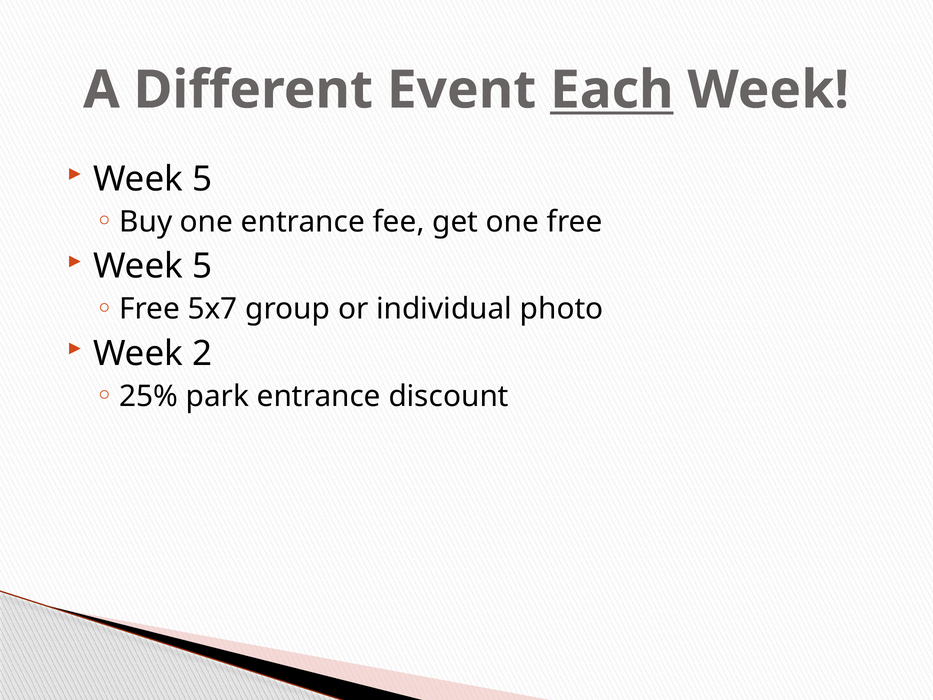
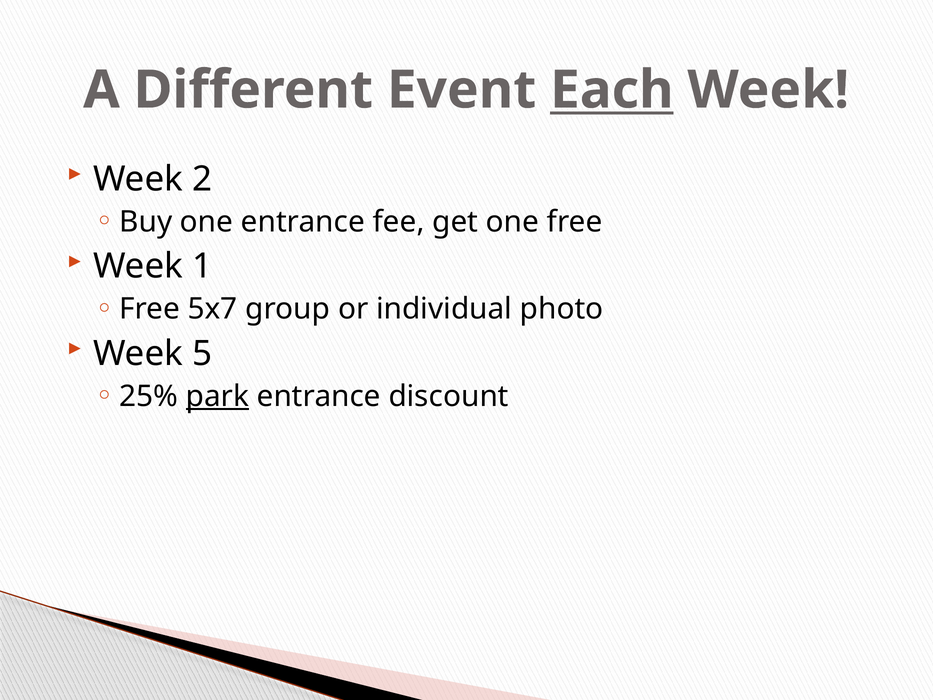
5: 5 -> 2 (202, 179)
5: 5 -> 1 (202, 266)
2: 2 -> 5 (202, 353)
park underline: none -> present (217, 396)
